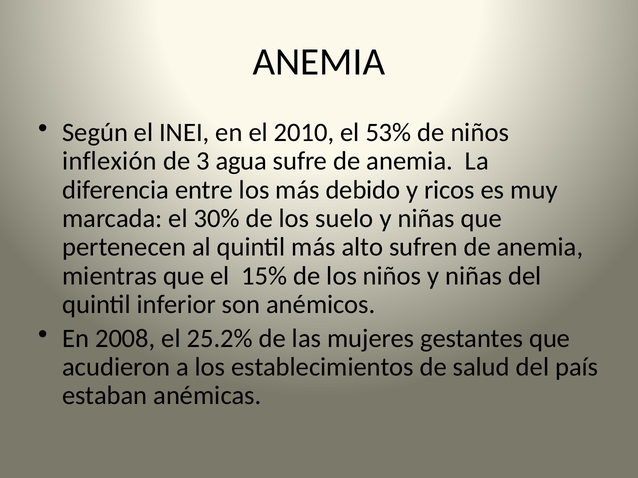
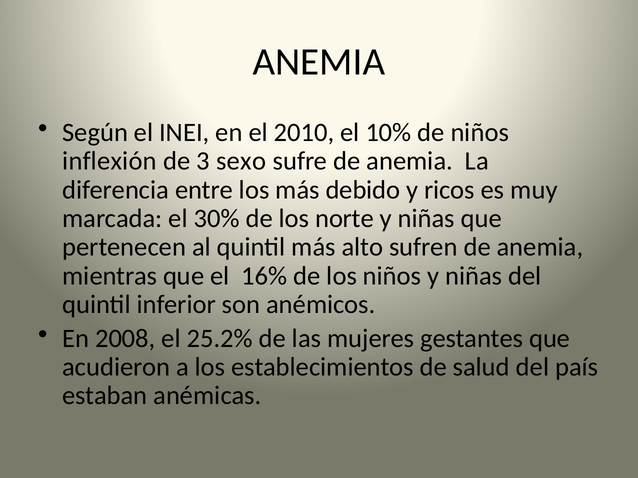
53%: 53% -> 10% (388, 133)
agua: agua -> sexo (241, 161)
suelo: suelo -> norte (345, 219)
15%: 15% -> 16% (264, 276)
